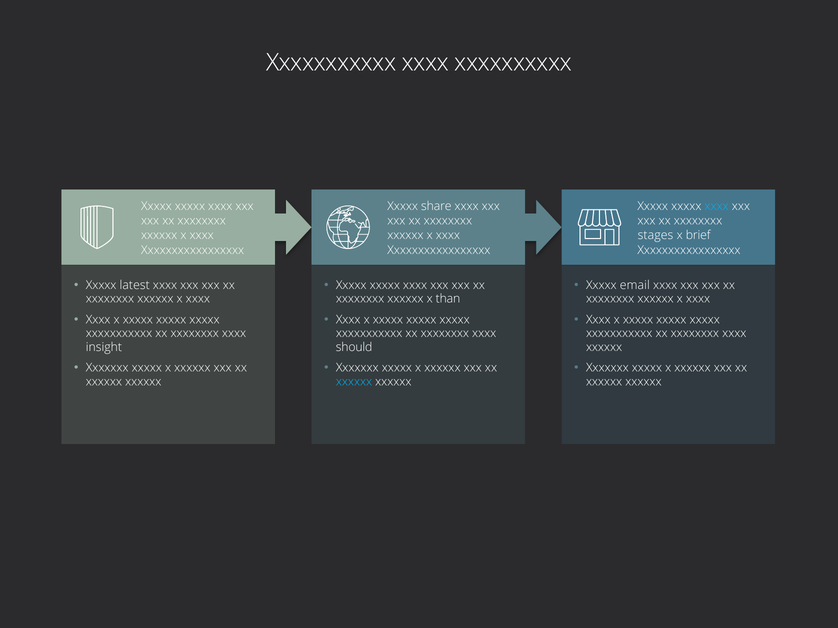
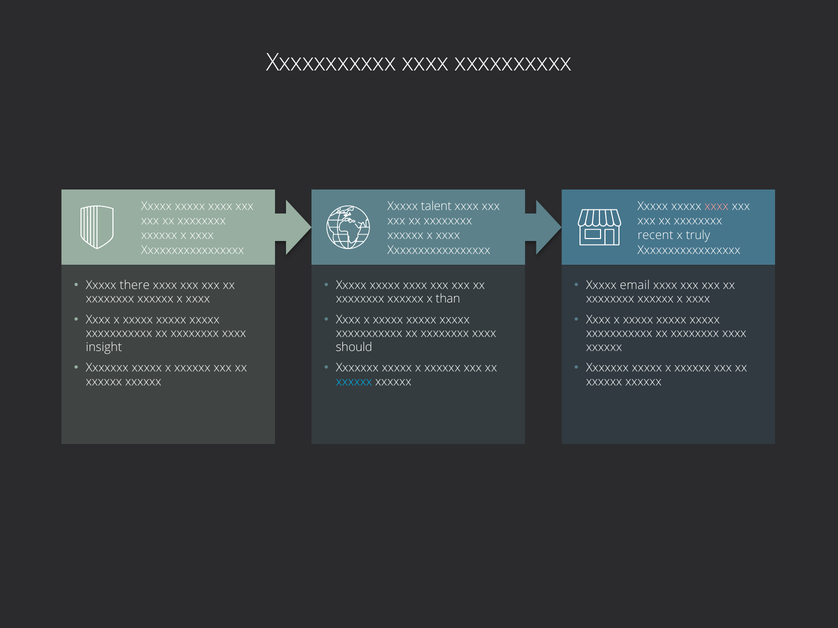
share: share -> talent (436, 206)
xxxx colour: light blue -> pink (717, 206)
stages: stages -> recent (655, 236)
brief: brief -> truly (698, 236)
latest: latest -> there (135, 285)
